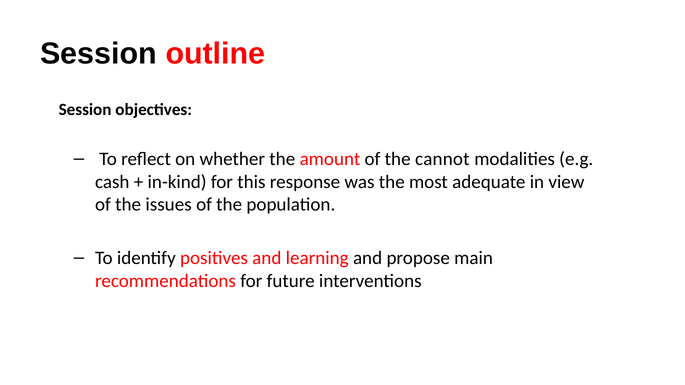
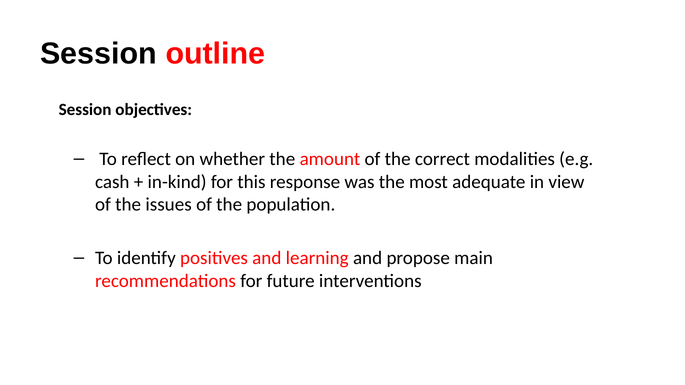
cannot: cannot -> correct (442, 159)
